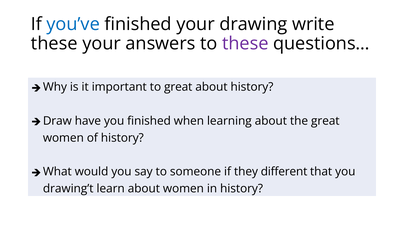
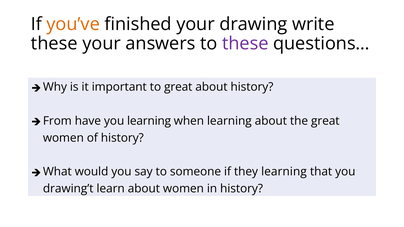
you’ve colour: blue -> orange (73, 24)
Draw: Draw -> From (57, 121)
you finished: finished -> learning (149, 121)
they different: different -> learning (284, 172)
